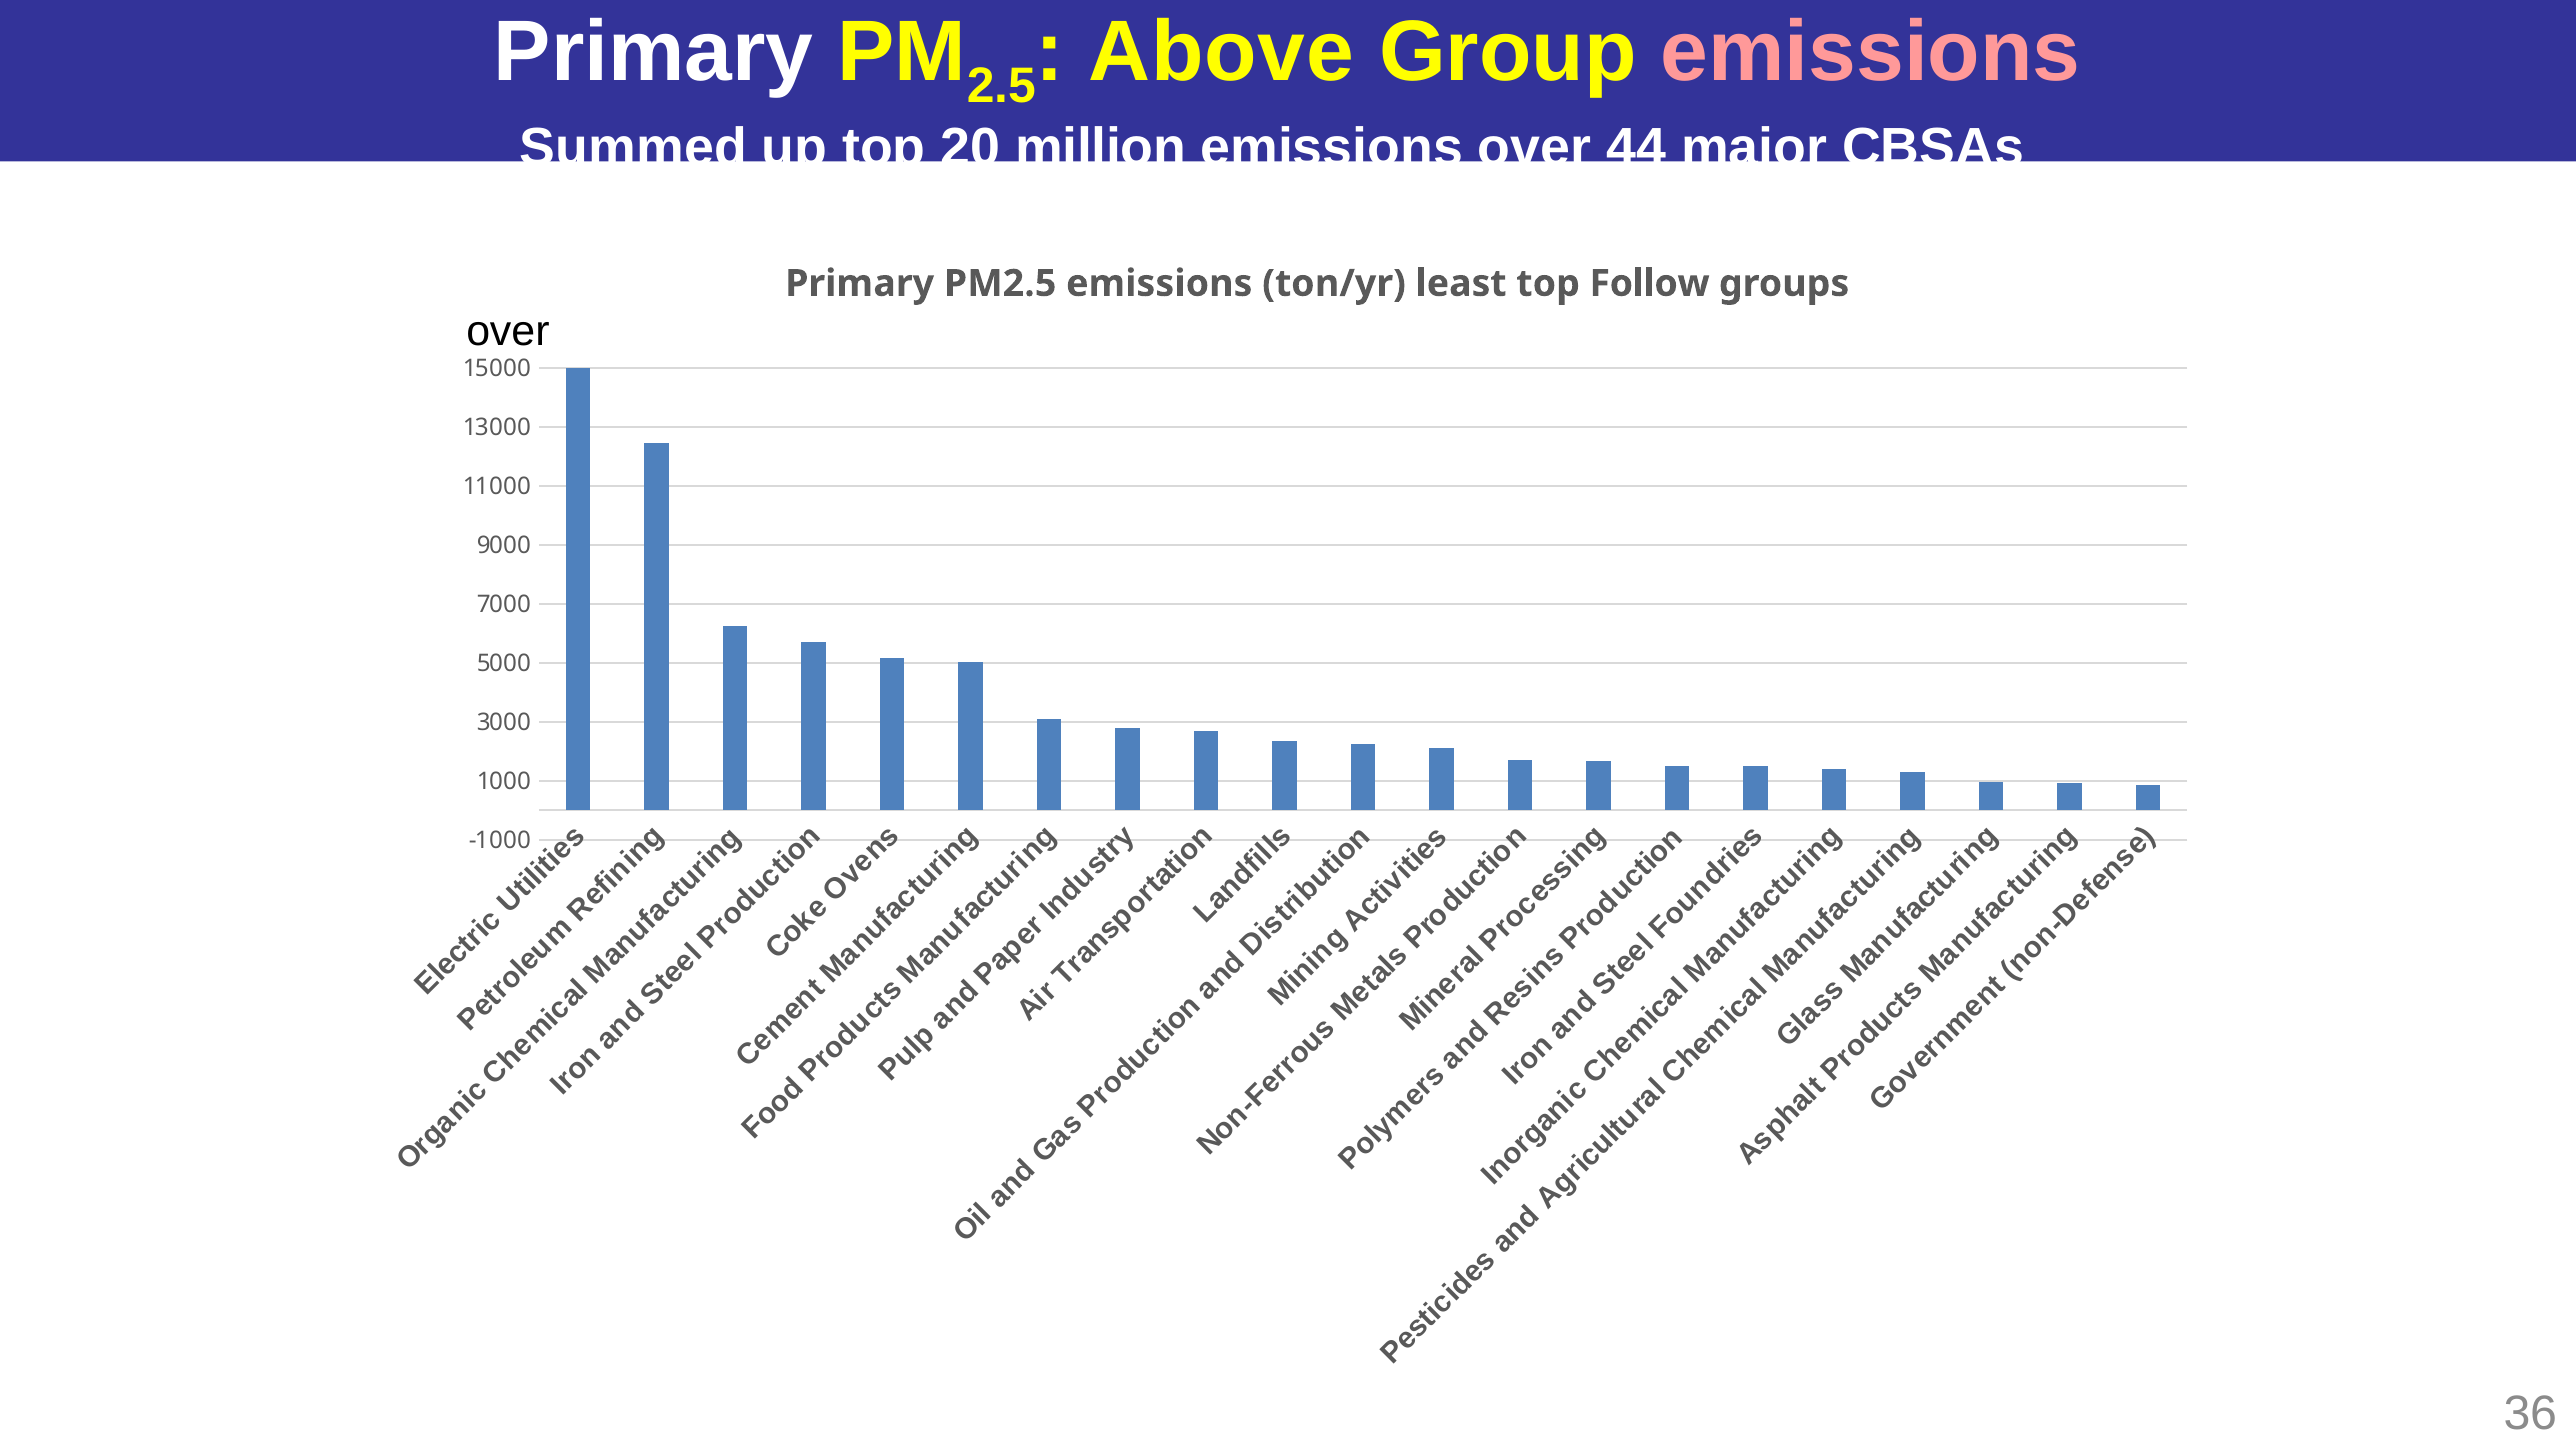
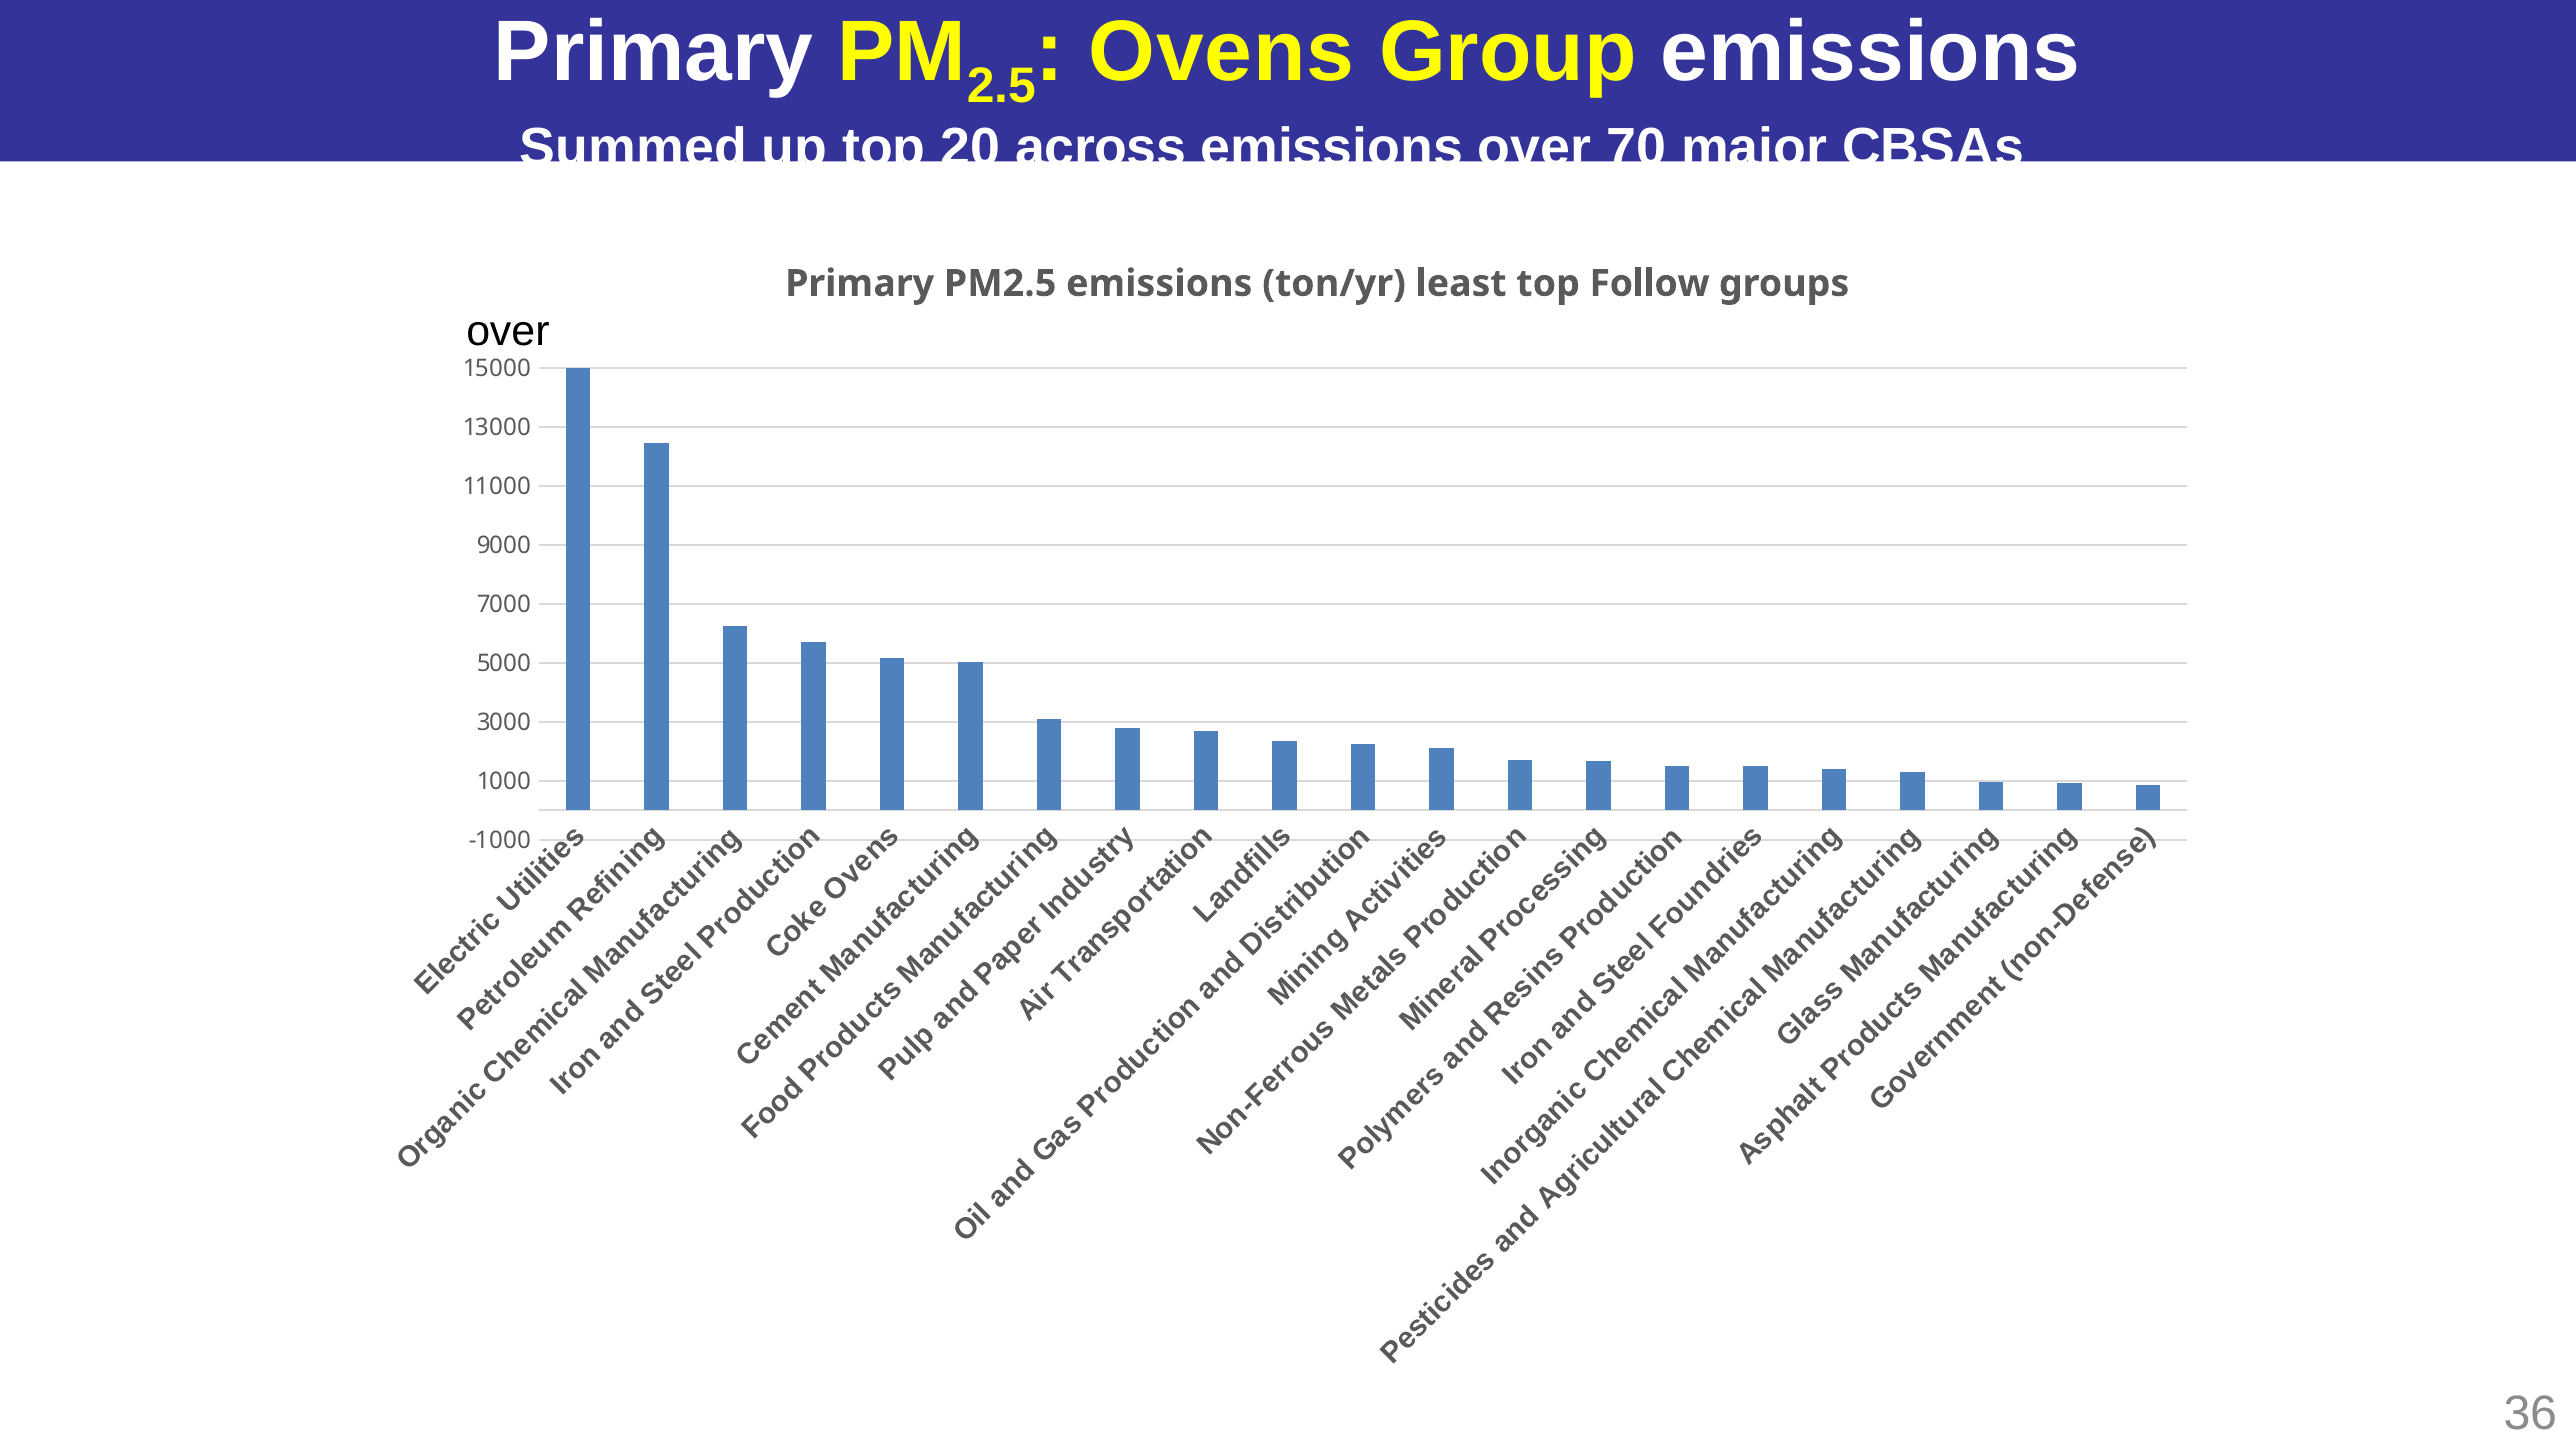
Above: Above -> Ovens (1221, 52)
emissions colour: pink -> white (1871, 52)
million: million -> across (1101, 148)
44: 44 -> 70 (1636, 148)
